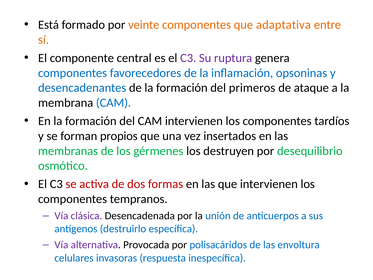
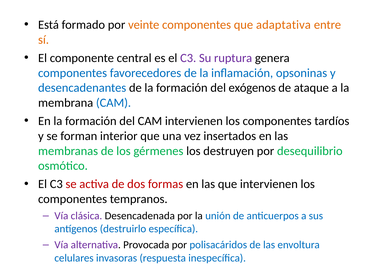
primeros: primeros -> exógenos (252, 88)
propios: propios -> interior (119, 136)
